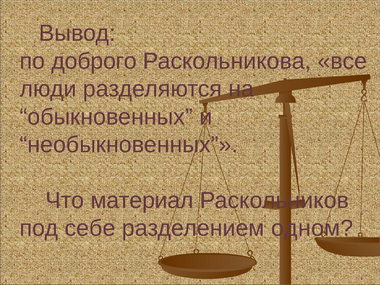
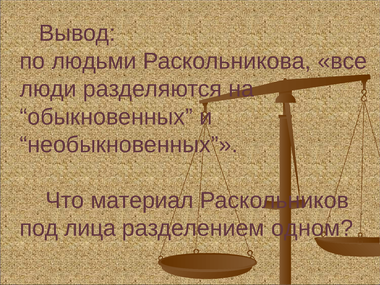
доброго: доброго -> людьми (94, 61)
себе: себе -> лица (90, 228)
